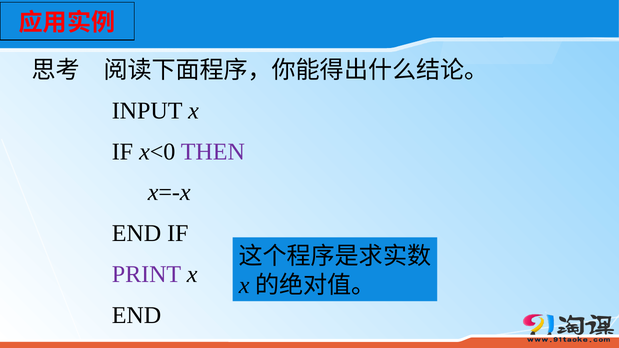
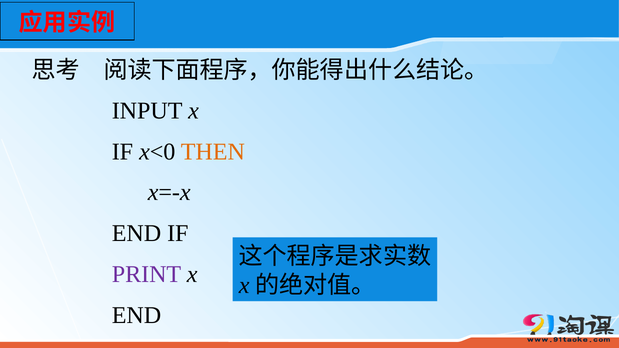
THEN colour: purple -> orange (213, 152)
